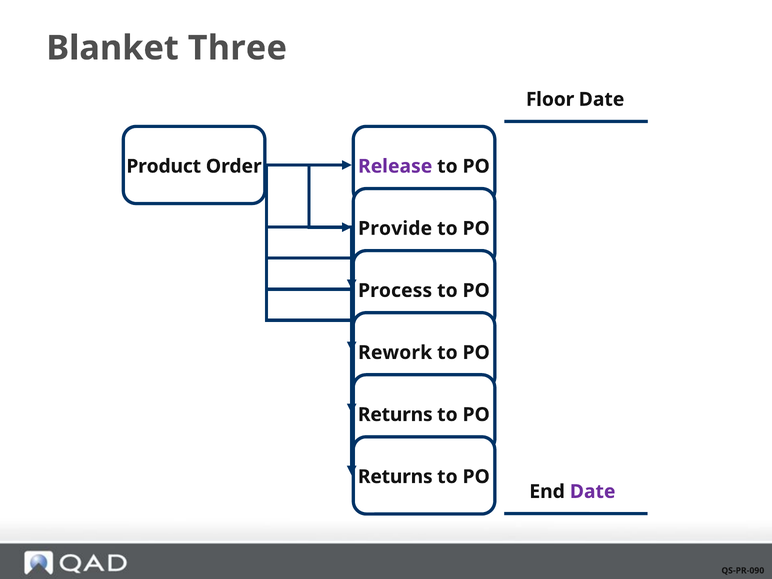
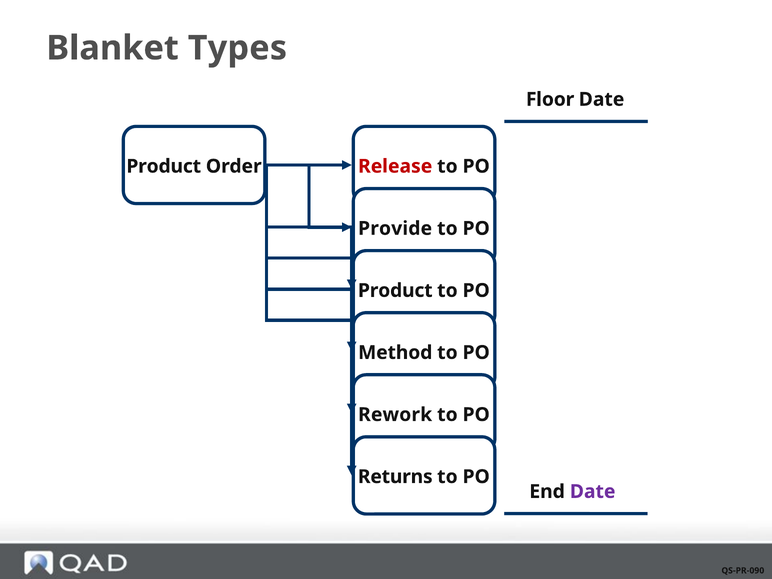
Three: Three -> Types (237, 48)
Release colour: purple -> red (395, 166)
Process: Process -> Product (395, 291)
Rework: Rework -> Method (395, 353)
Returns: Returns -> Rework (395, 415)
